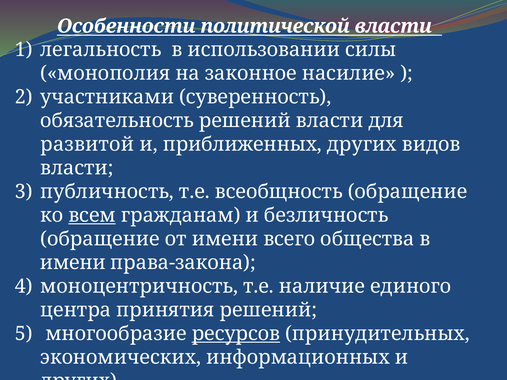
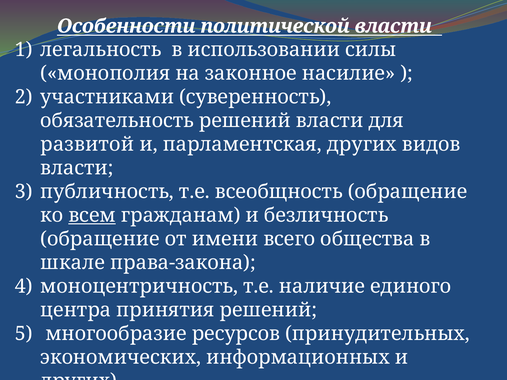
приближенных: приближенных -> парламентская (242, 145)
имени: имени -> шкале (73, 263)
ресурсов underline: present -> none (236, 334)
